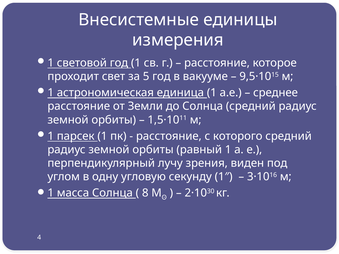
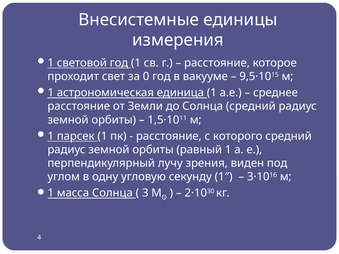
5: 5 -> 0 (146, 77)
8: 8 -> 3 (145, 193)
